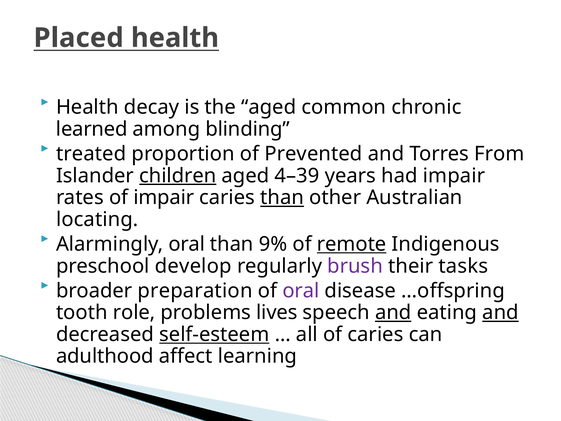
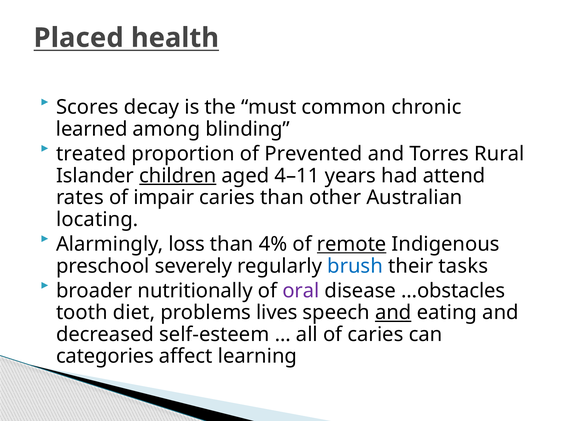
Health: Health -> Scores (87, 107)
the aged: aged -> must (269, 107)
From: From -> Rural (499, 154)
4–39: 4–39 -> 4–11 (297, 176)
had impair: impair -> attend (454, 176)
than underline: present -> none (282, 197)
Alarmingly oral: oral -> loss (187, 244)
9%: 9% -> 4% (273, 244)
develop: develop -> severely (193, 266)
brush colour: purple -> blue (355, 266)
preparation: preparation -> nutritionally (195, 290)
…offspring: …offspring -> …obstacles (453, 290)
role: role -> diet (134, 312)
and underline: present -> none (500, 312)
self-esteem underline: present -> none (214, 334)
adulthood: adulthood -> categories (105, 356)
